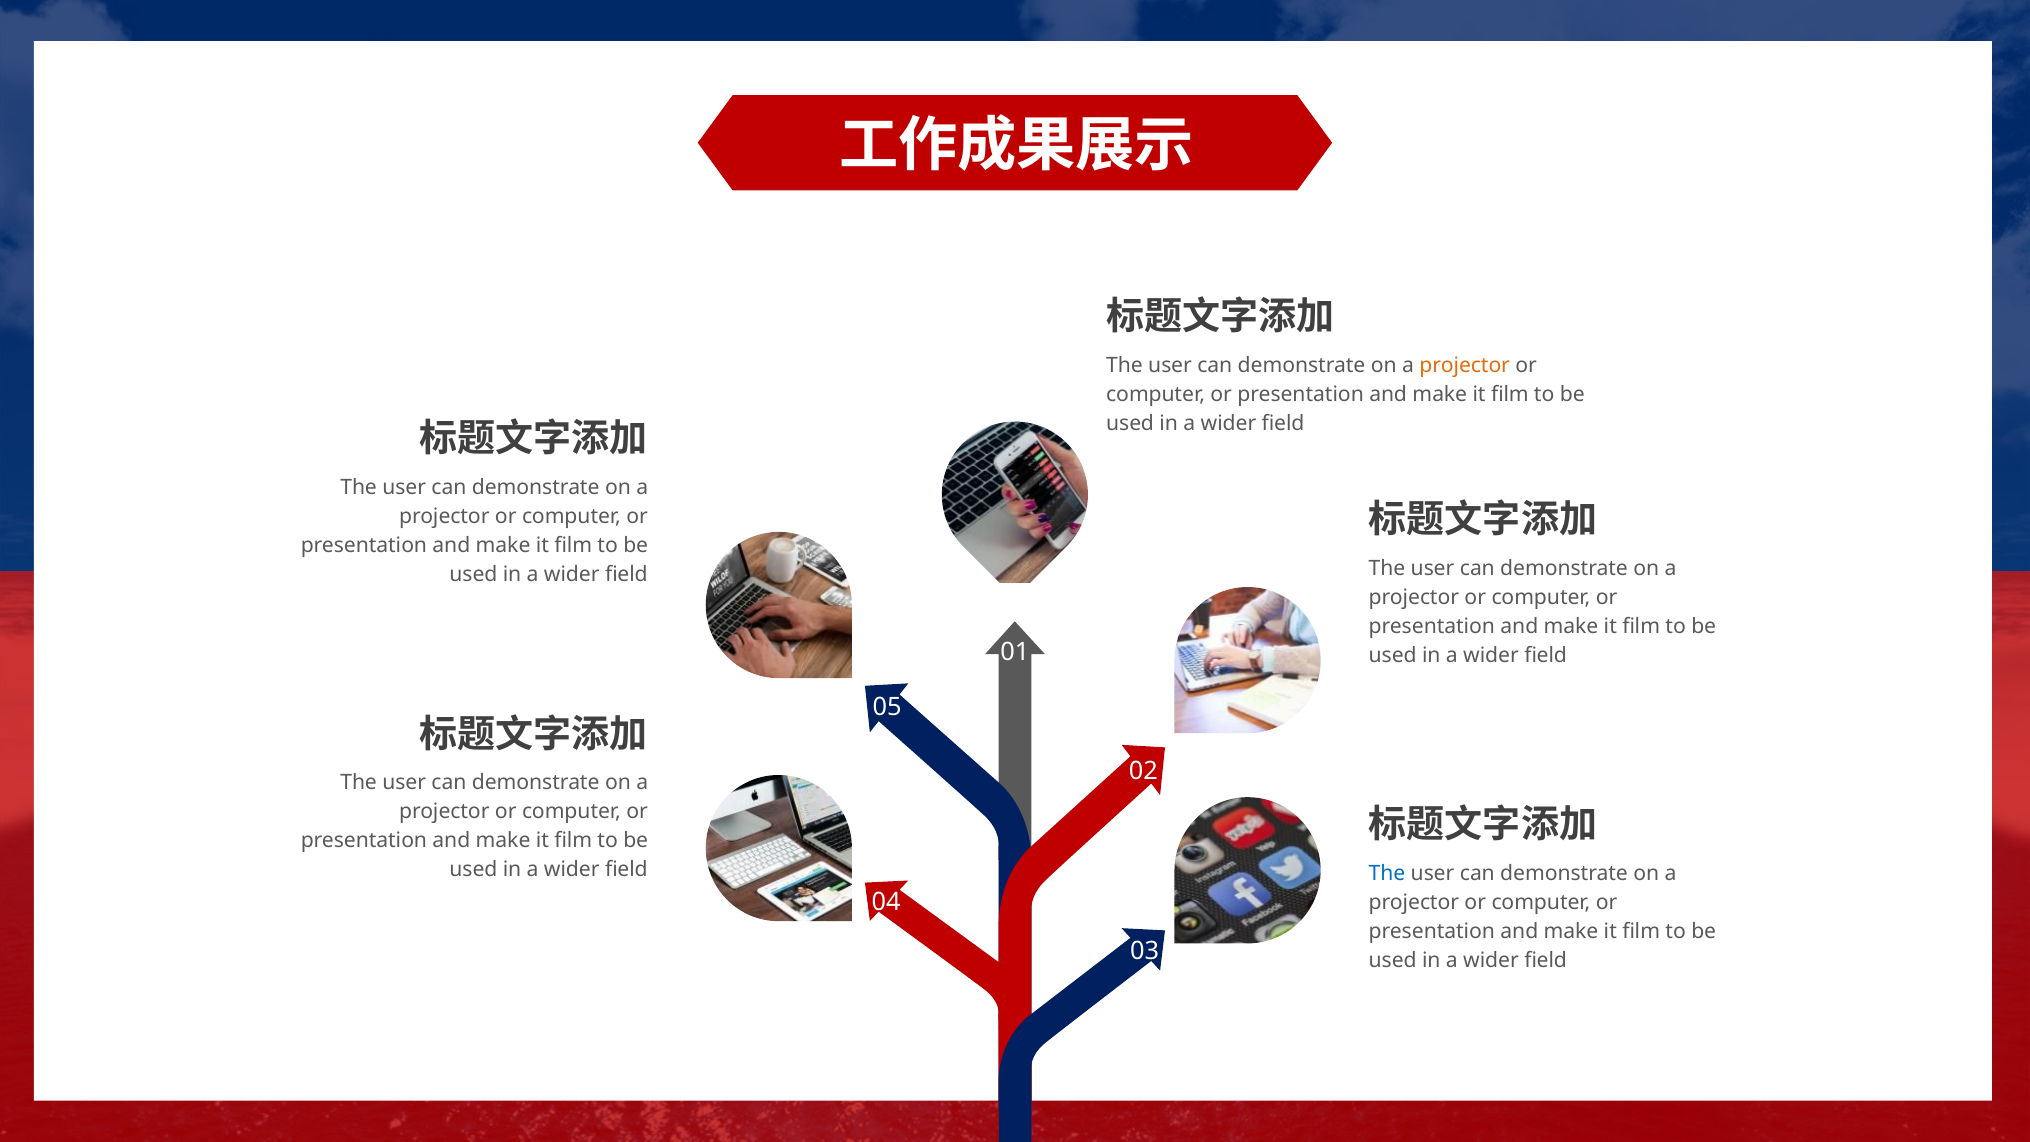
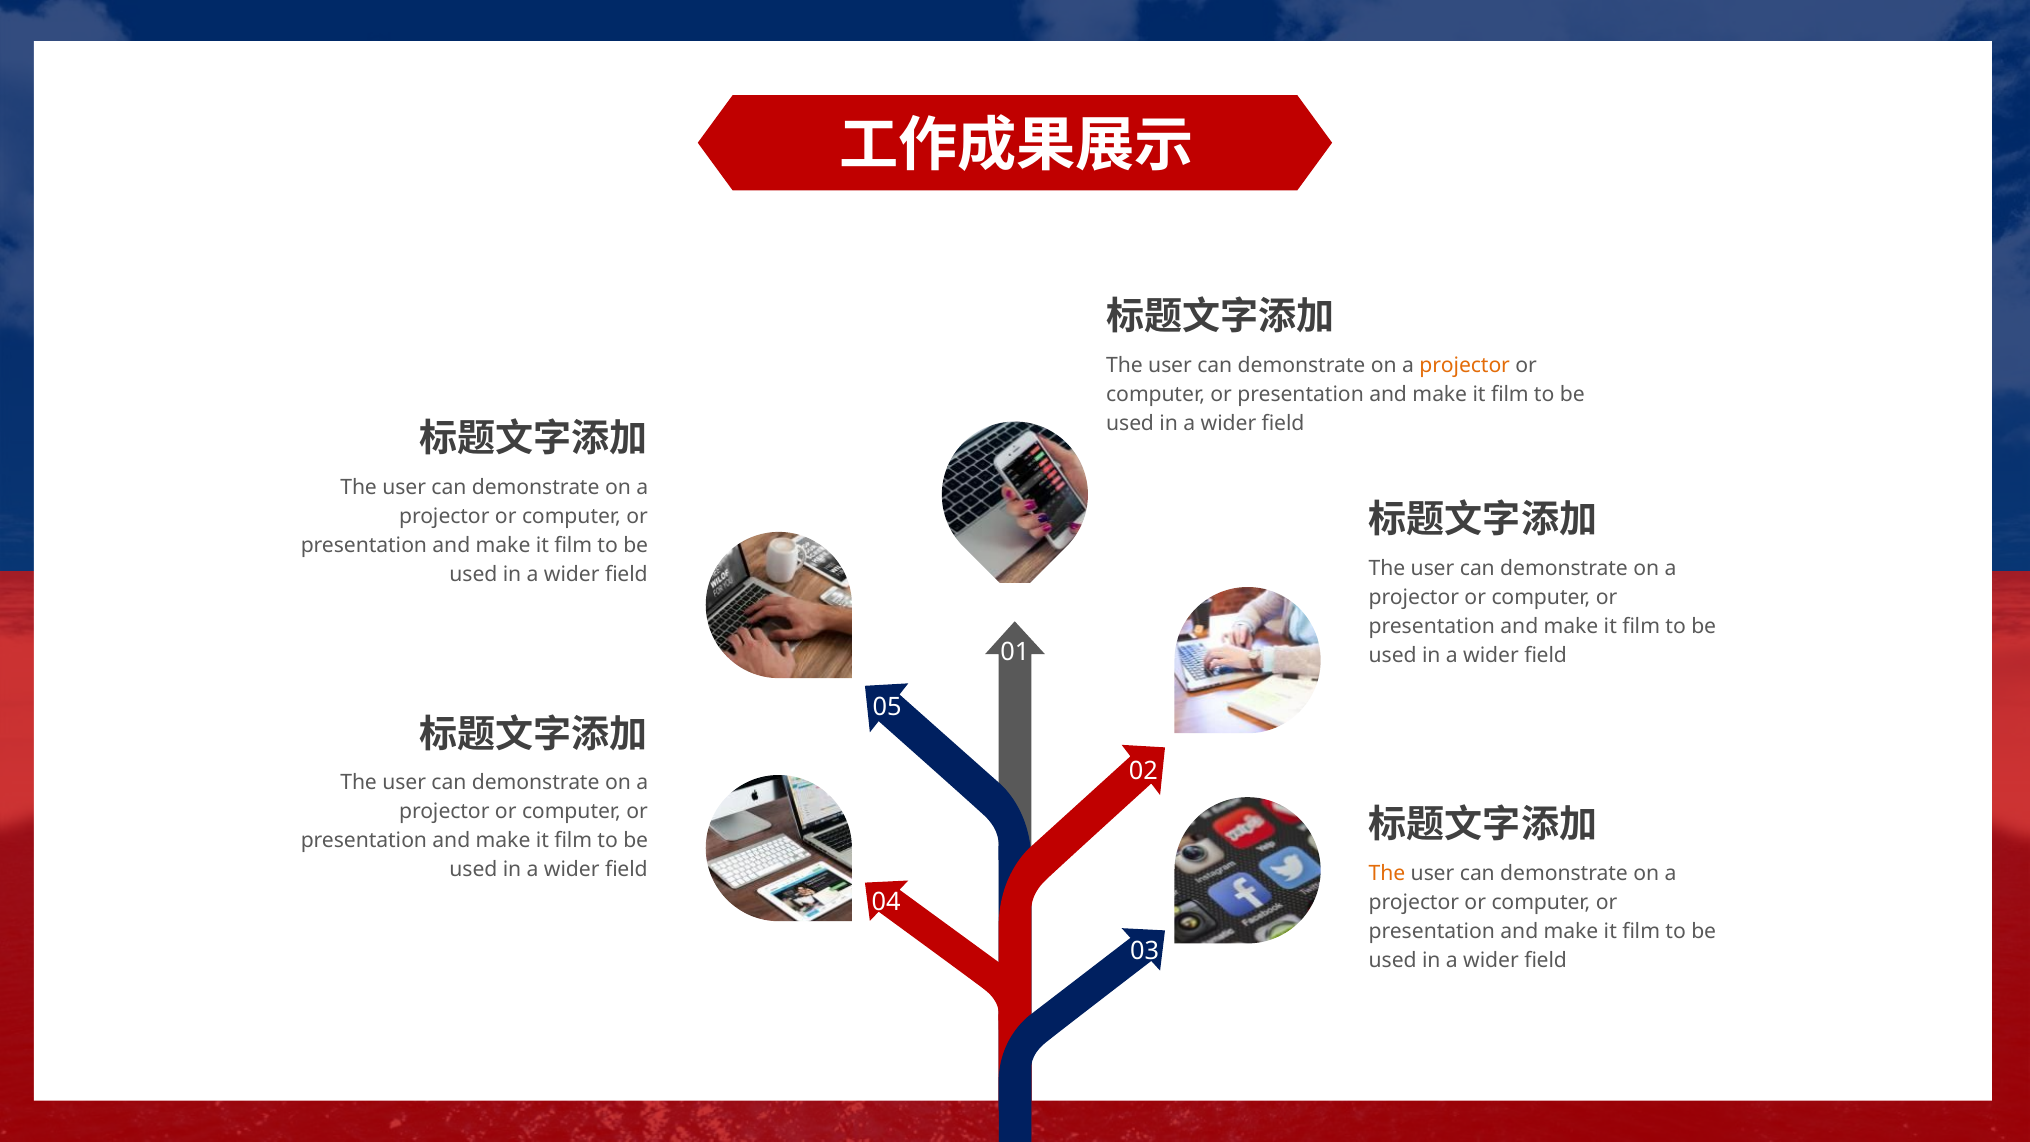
The colour: blue -> orange (1387, 874)
